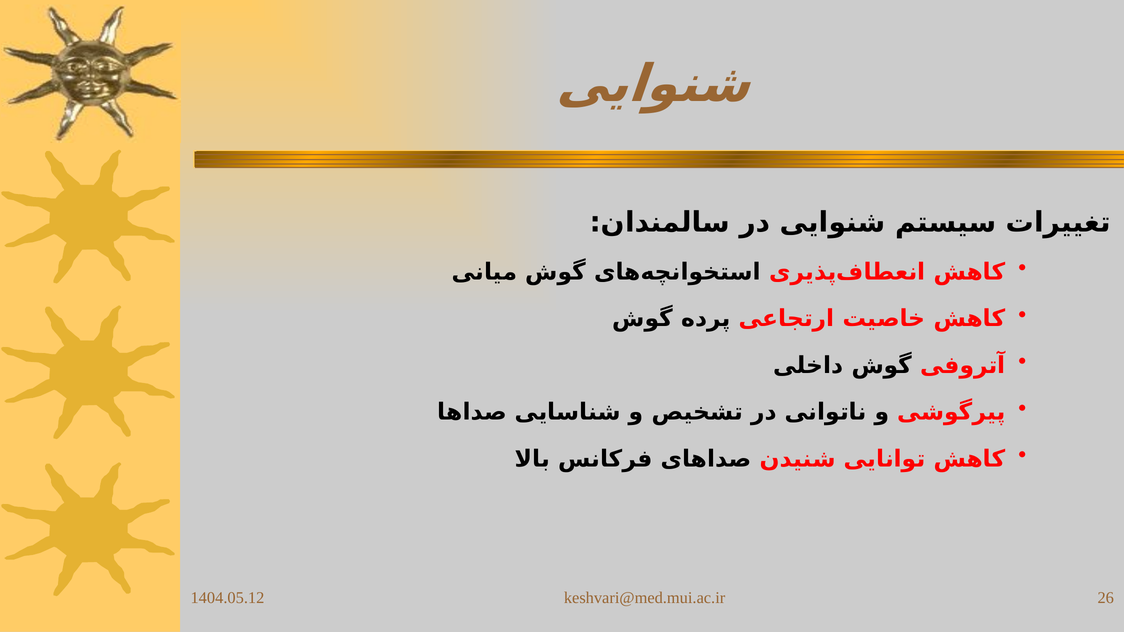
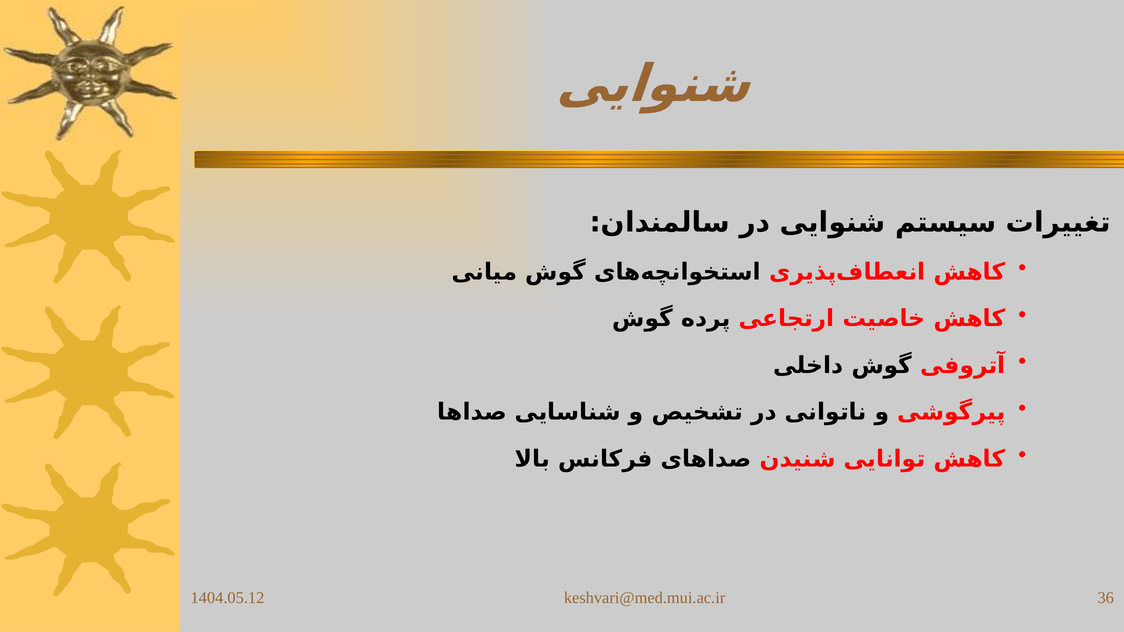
26: 26 -> 36 (1106, 598)
